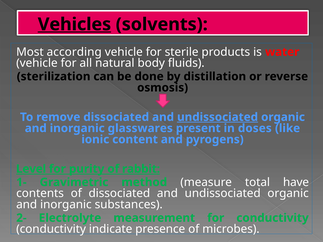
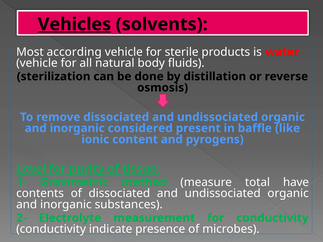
undissociated underline: present -> none (218, 117)
glasswares: glasswares -> considered (140, 128)
doses: doses -> baffle (255, 128)
rabbit: rabbit -> tissue (141, 169)
